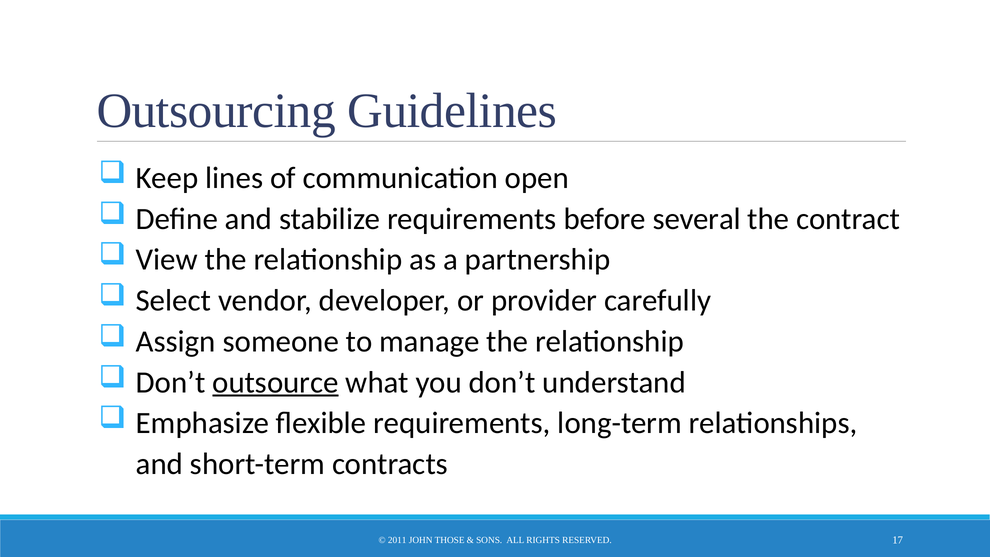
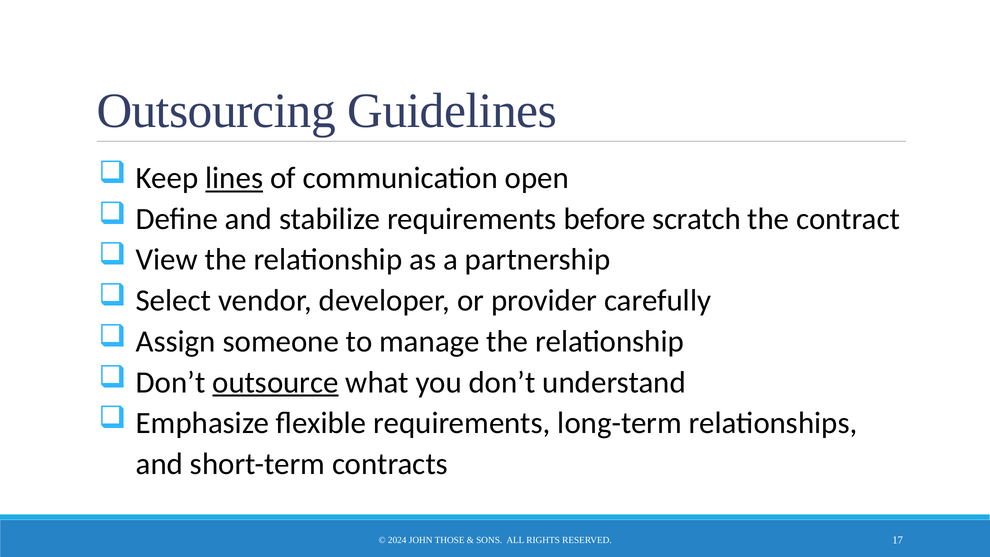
lines underline: none -> present (234, 178)
several: several -> scratch (697, 219)
2011: 2011 -> 2024 (397, 540)
